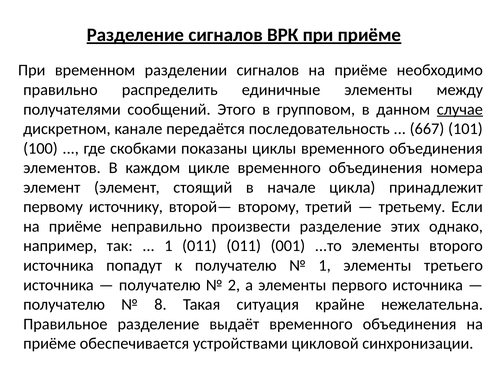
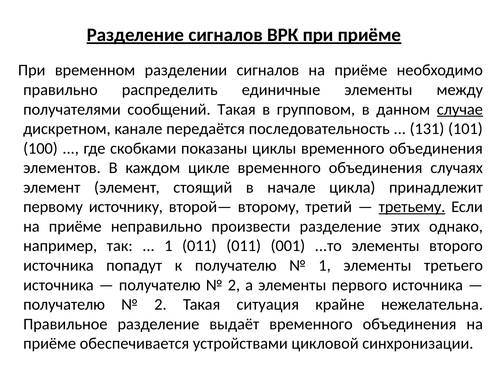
сообщений Этого: Этого -> Такая (237, 109)
667: 667 -> 131 (427, 129)
номера: номера -> случаях (457, 168)
третьему underline: none -> present (412, 207)
8: 8 -> 2 (160, 305)
